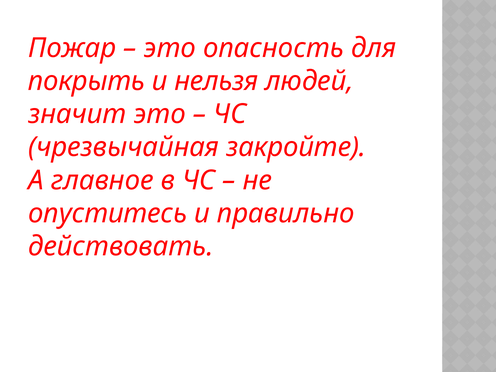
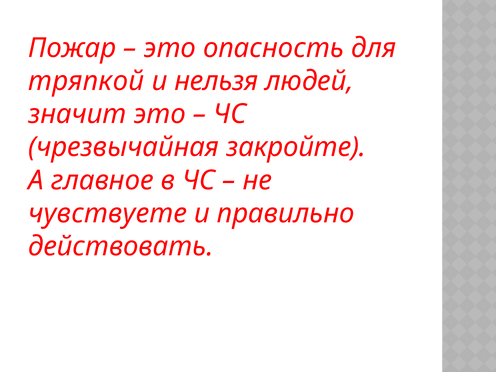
покрыть: покрыть -> тряпкой (86, 81)
опуститесь: опуститесь -> чувствуете (108, 213)
